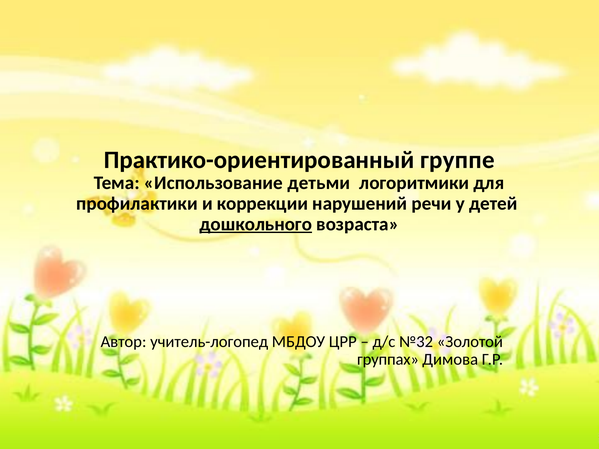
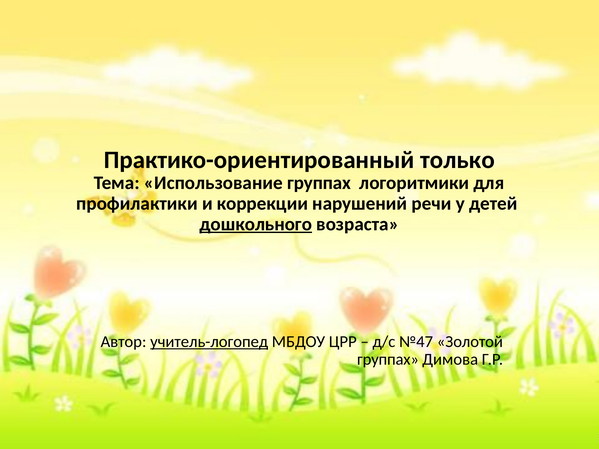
группе: группе -> только (457, 160)
Использование детьми: детьми -> группах (319, 183)
учитель-логопед underline: none -> present (209, 342)
№32: №32 -> №47 (416, 342)
